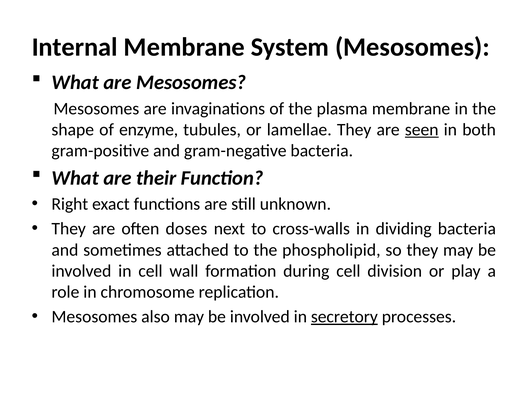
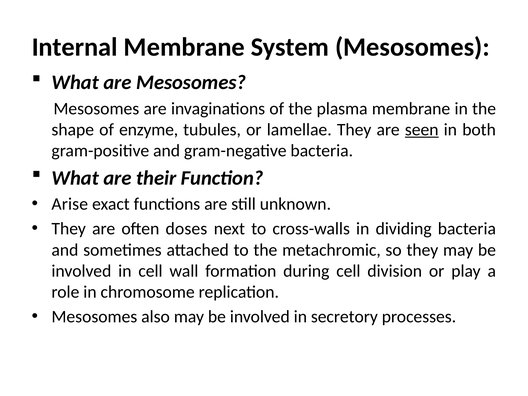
Right: Right -> Arise (70, 204)
phospholipid: phospholipid -> metachromic (331, 250)
secretory underline: present -> none (344, 317)
